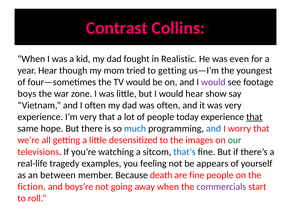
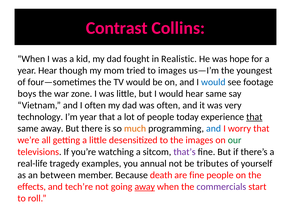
even: even -> hope (239, 59)
to getting: getting -> images (172, 71)
would colour: purple -> blue (213, 82)
hear show: show -> same (216, 94)
experience: experience -> technology (40, 117)
I’m very: very -> year (88, 117)
same hope: hope -> away (52, 129)
much colour: blue -> orange (135, 129)
that’s colour: blue -> purple (185, 152)
feeling: feeling -> annual (153, 164)
appears: appears -> tributes (212, 164)
fiction: fiction -> effects (32, 187)
boys’re: boys’re -> tech’re (79, 187)
away underline: none -> present (145, 187)
